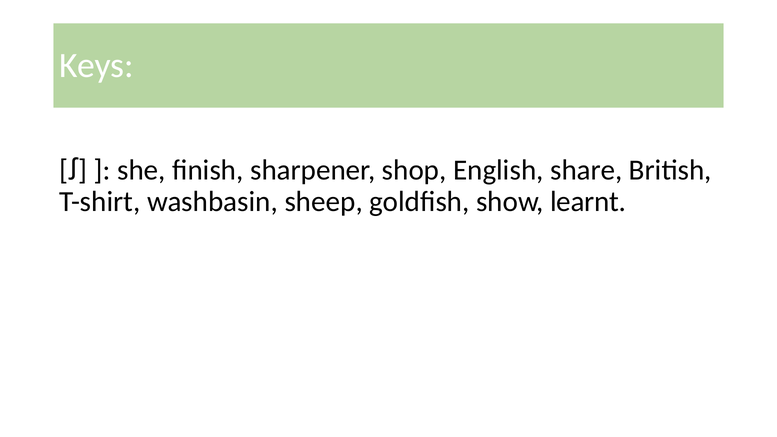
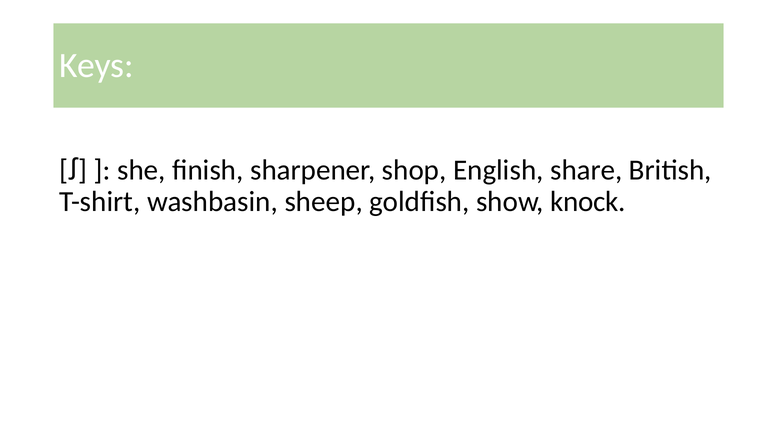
learnt: learnt -> knock (588, 202)
